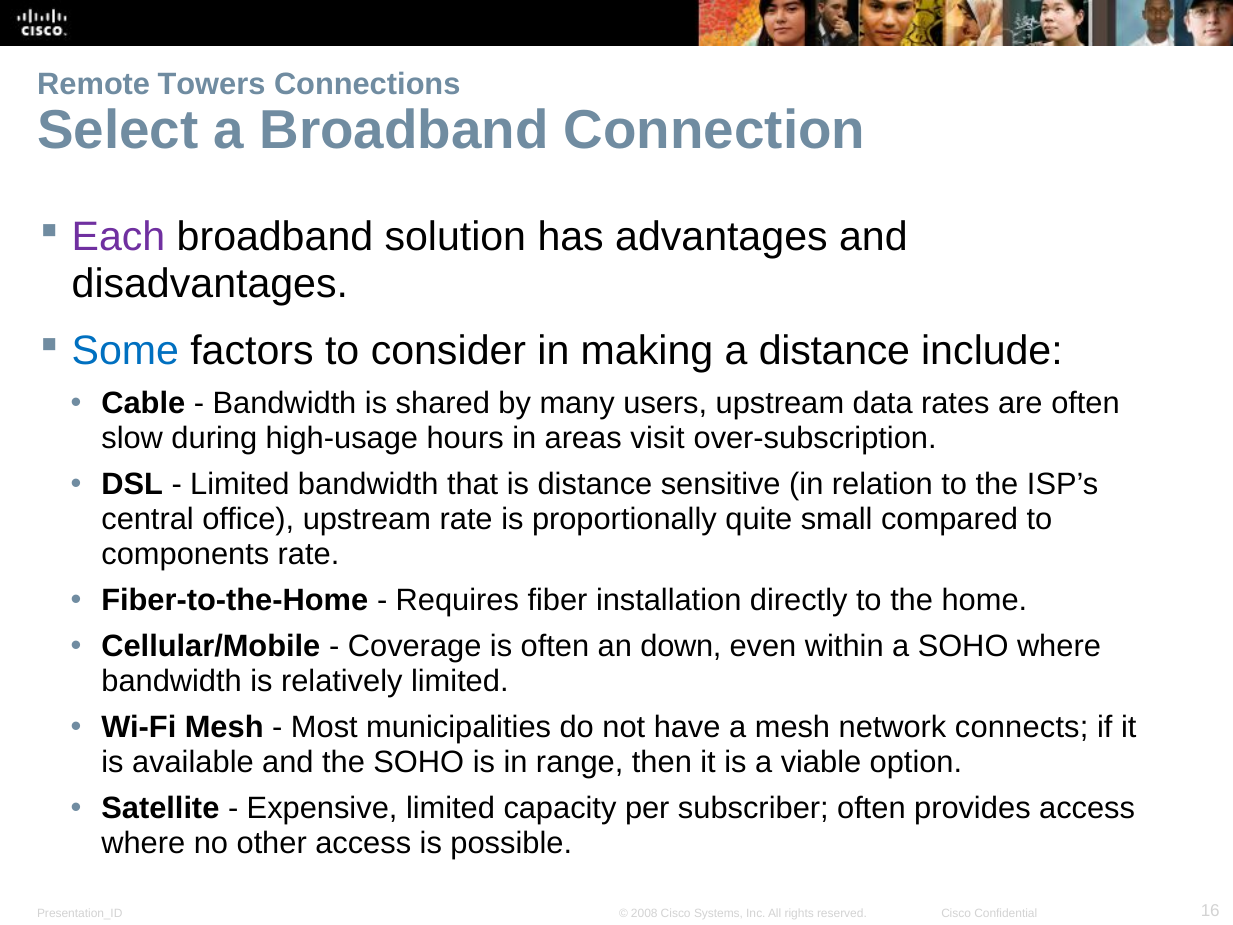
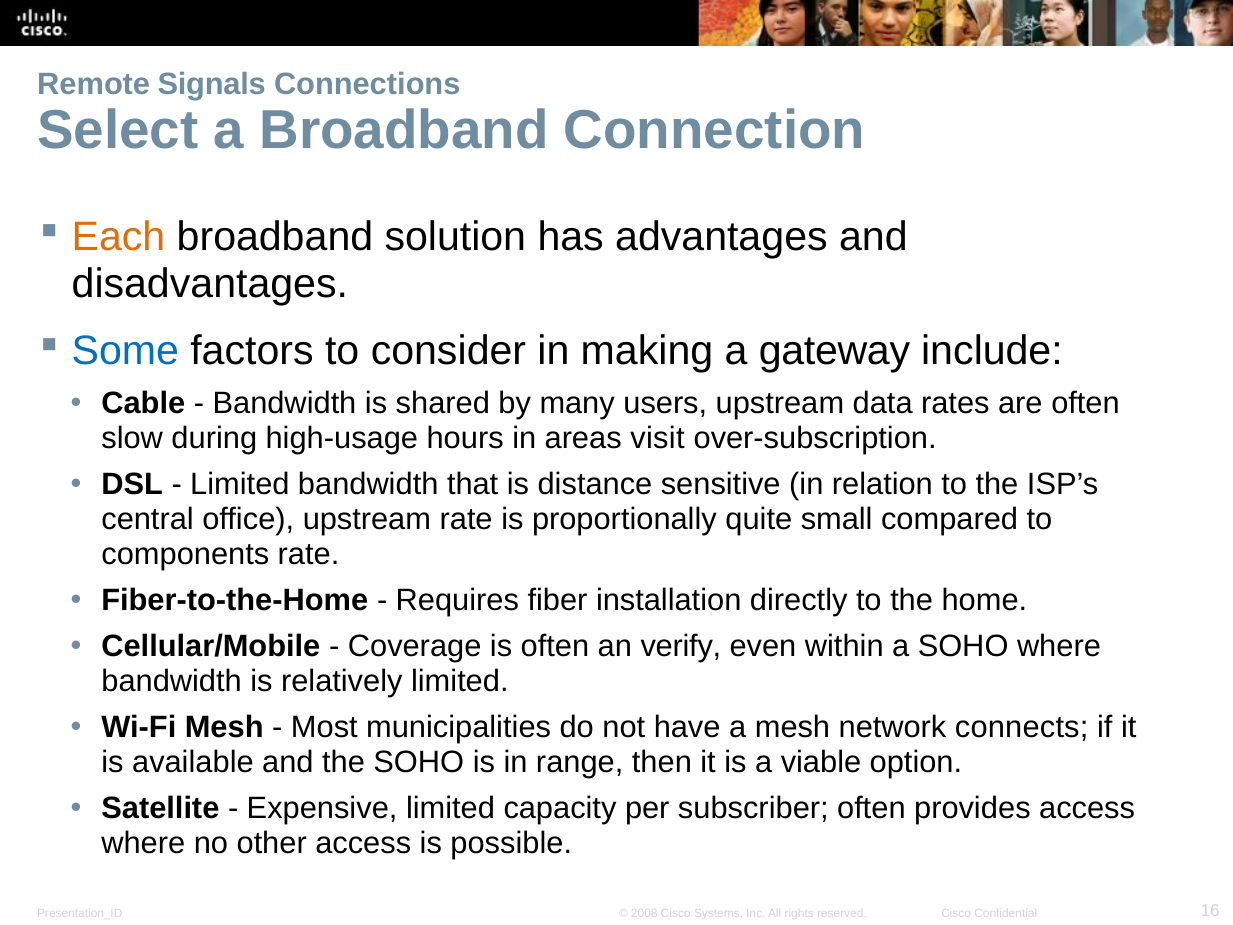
Towers: Towers -> Signals (212, 85)
Each colour: purple -> orange (118, 237)
a distance: distance -> gateway (834, 351)
down: down -> verify (681, 646)
